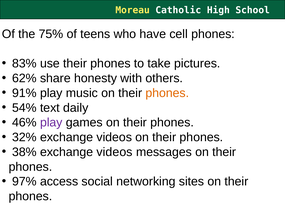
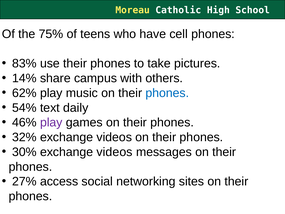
62%: 62% -> 14% (24, 78)
honesty: honesty -> campus (96, 78)
91%: 91% -> 62% (24, 93)
phones colour: orange -> blue (167, 93)
38%: 38% -> 30% (24, 152)
97%: 97% -> 27% (24, 181)
